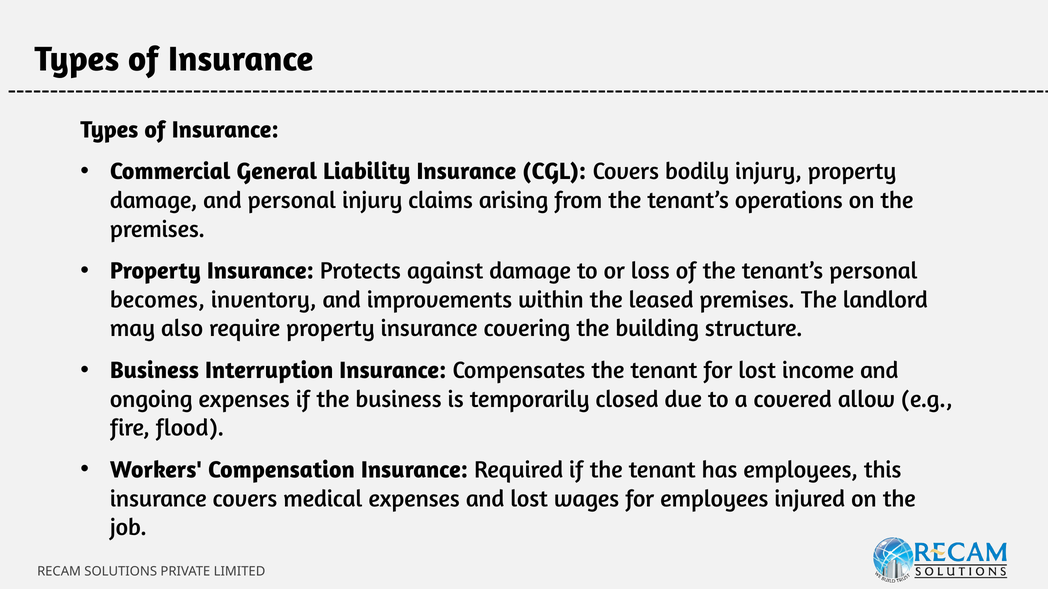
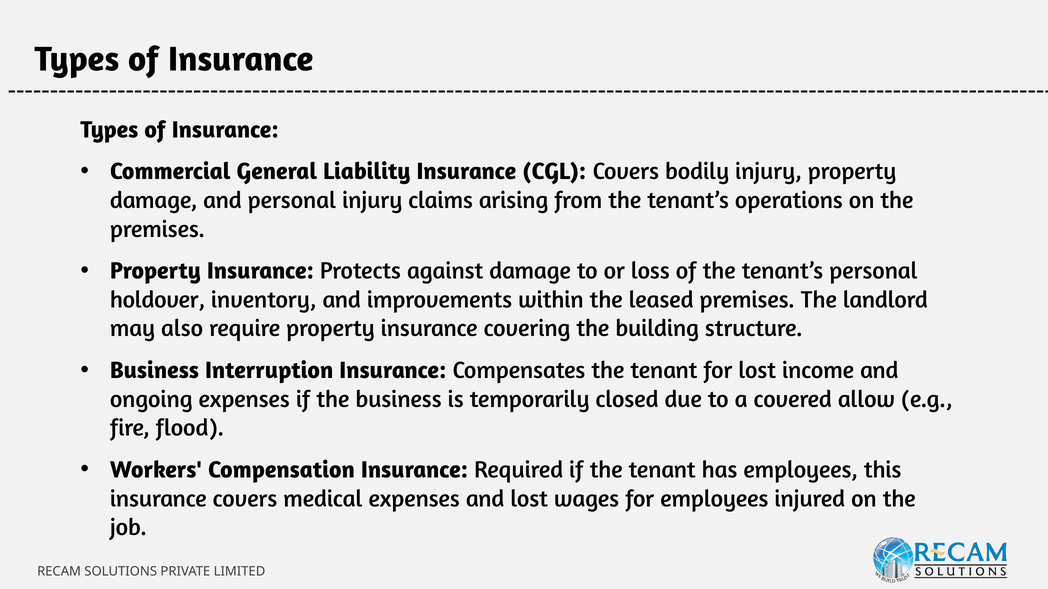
becomes: becomes -> holdover (158, 300)
